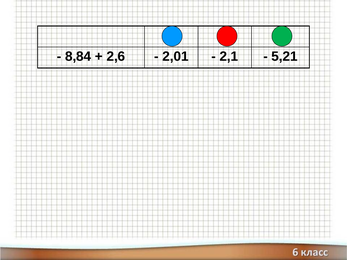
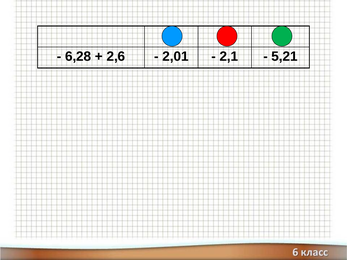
8,84: 8,84 -> 6,28 (78, 57)
